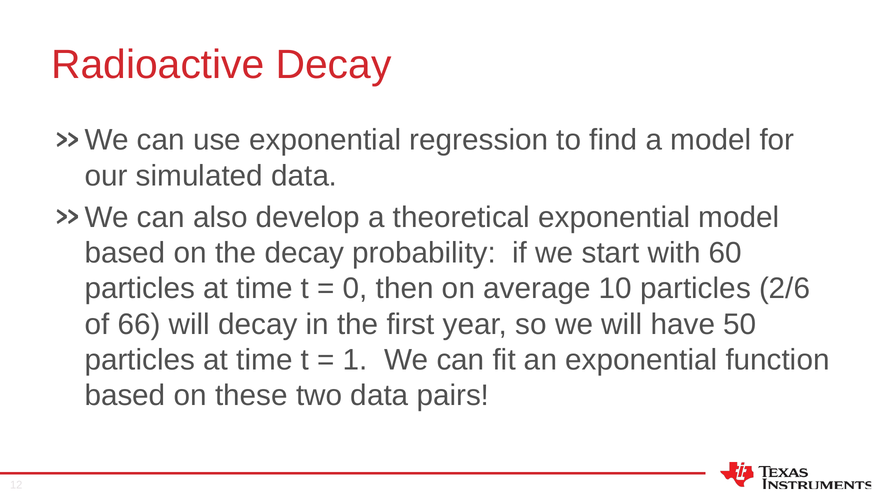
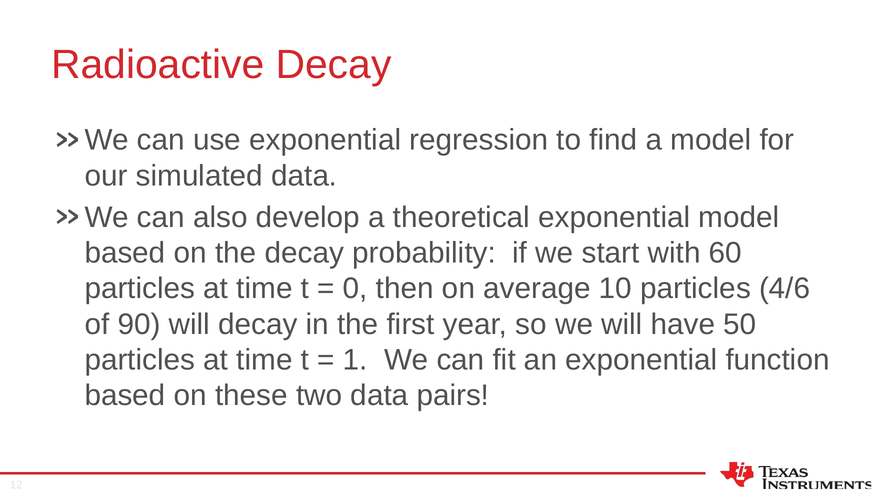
2/6: 2/6 -> 4/6 (785, 289)
66: 66 -> 90 (139, 324)
